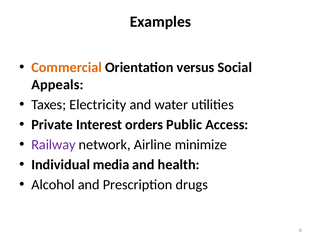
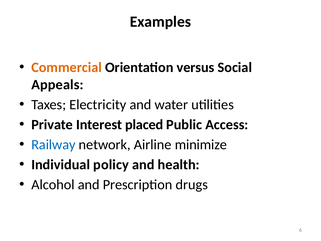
orders: orders -> placed (144, 124)
Railway colour: purple -> blue (53, 144)
media: media -> policy (111, 164)
